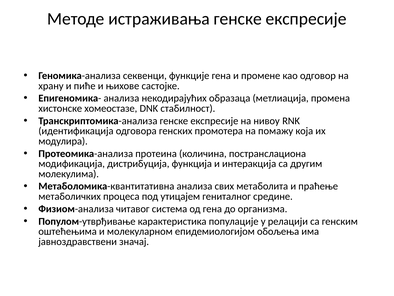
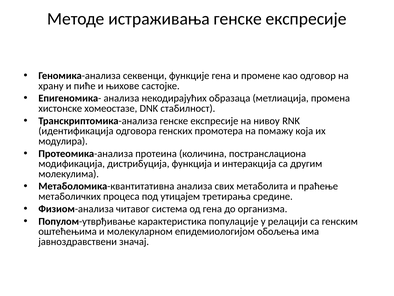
гениталног: гениталног -> третирања (227, 196)
